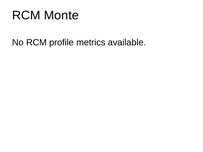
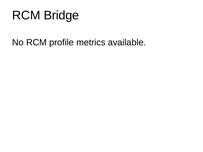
Monte: Monte -> Bridge (61, 15)
